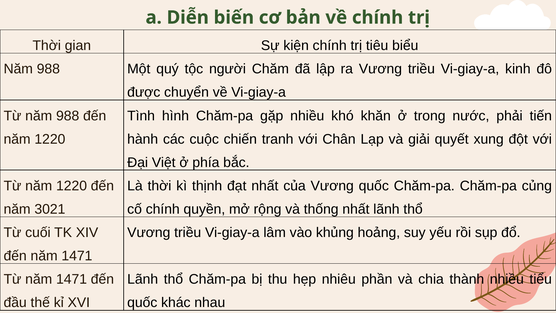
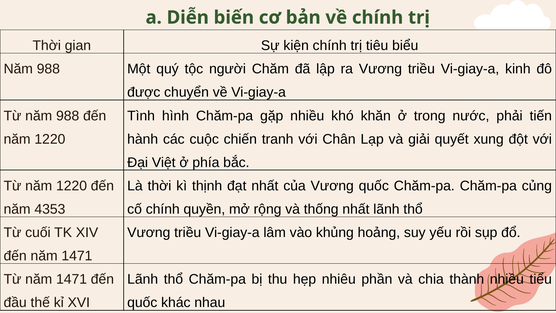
3021: 3021 -> 4353 (50, 209)
